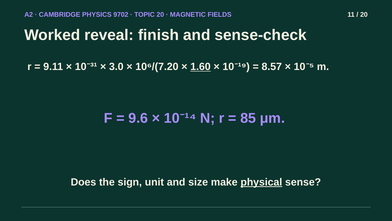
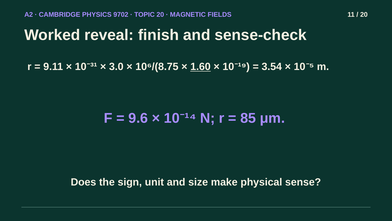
10⁶/(7.20: 10⁶/(7.20 -> 10⁶/(8.75 (157, 67)
8.57: 8.57 -> 3.54 (272, 67)
physical underline: present -> none (261, 182)
